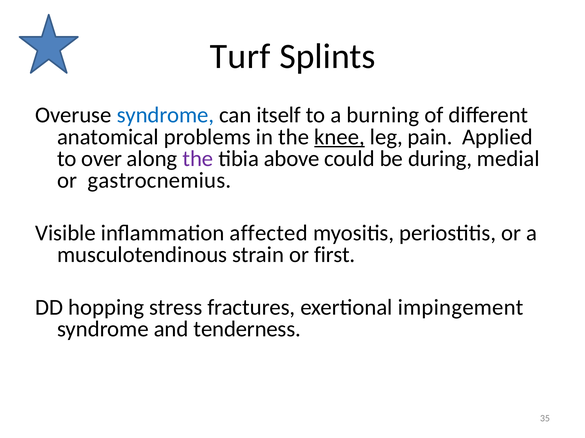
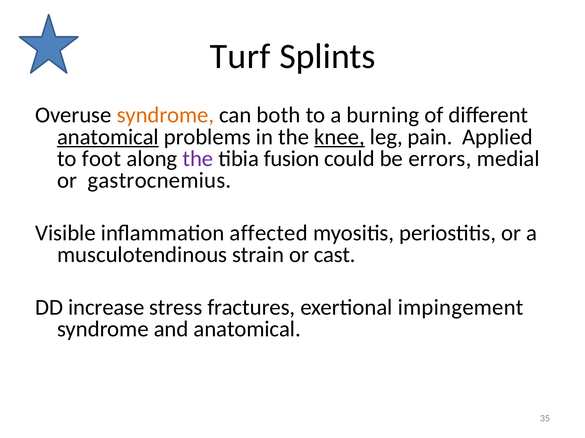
syndrome colour: blue -> orange (165, 115)
itself: itself -> both (279, 115)
anatomical underline: none -> present (108, 137)
over: over -> foot (101, 159)
above: above -> fusion (292, 159)
during: during -> errors (440, 159)
first: first -> cast (335, 255)
hopping: hopping -> increase (106, 308)
and tenderness: tenderness -> anatomical (247, 330)
